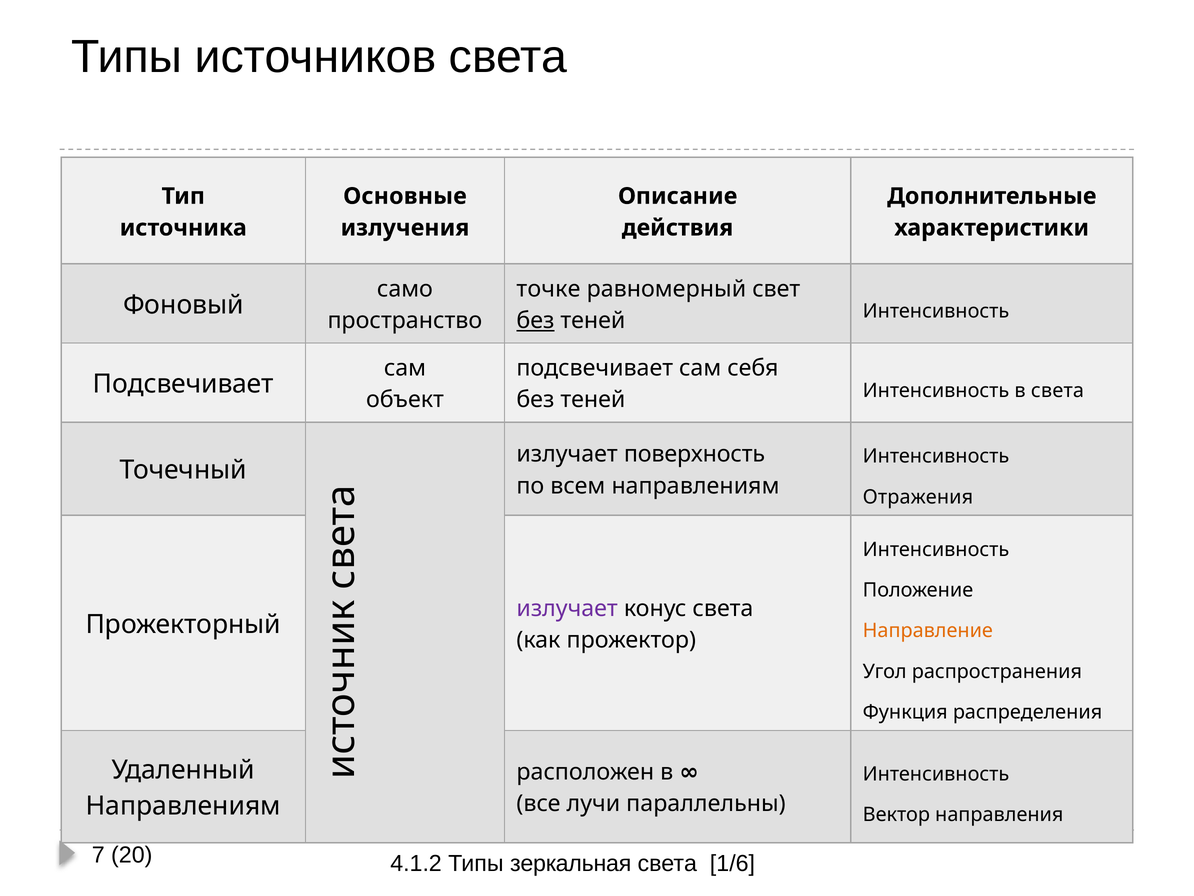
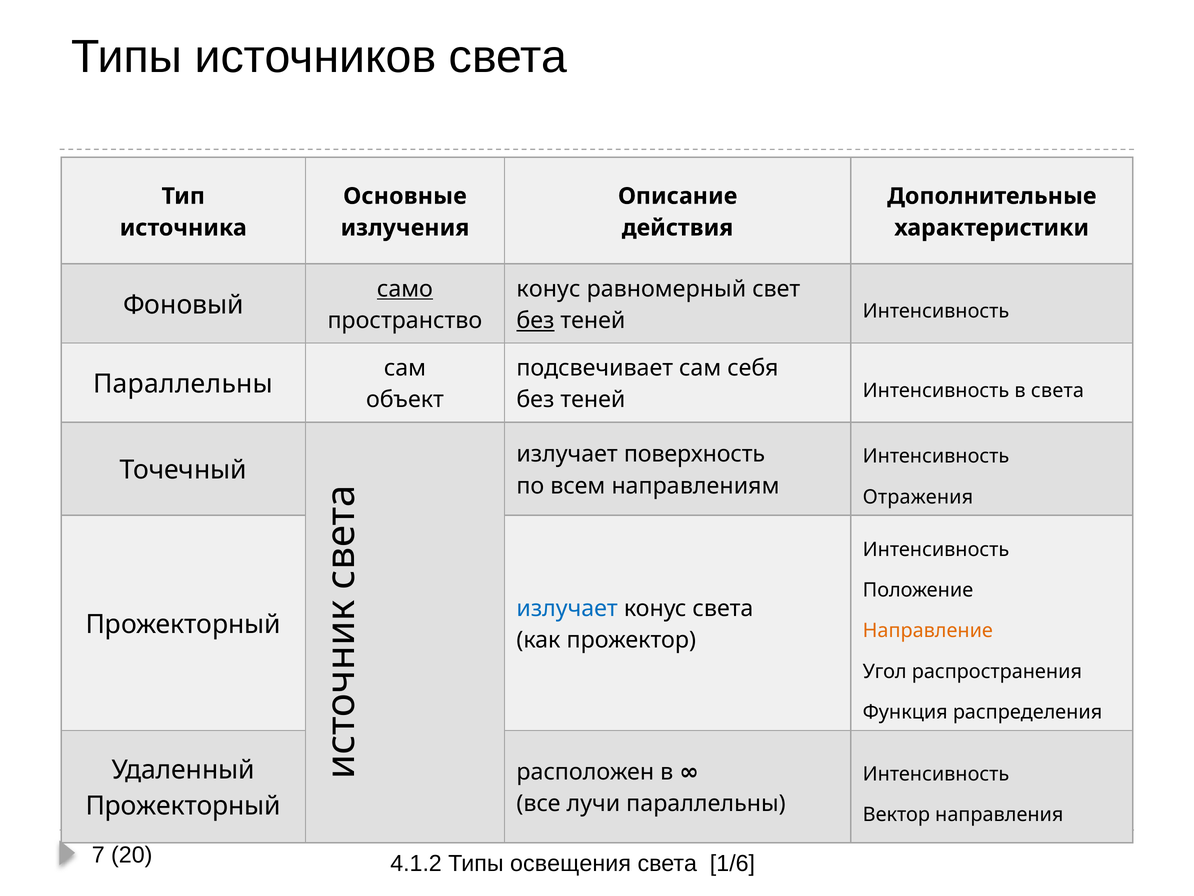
само underline: none -> present (405, 289)
точке: точке -> конус (548, 289)
Подсвечивает: Подсвечивает -> Параллельны (183, 384)
излучает colour: purple -> blue (567, 608)
Направлениям: Направлениям -> Прожекторный (183, 806)
зеркальная: зеркальная -> освещения (571, 863)
